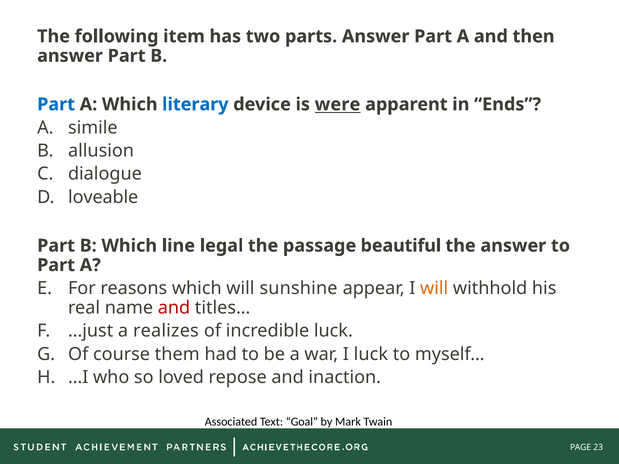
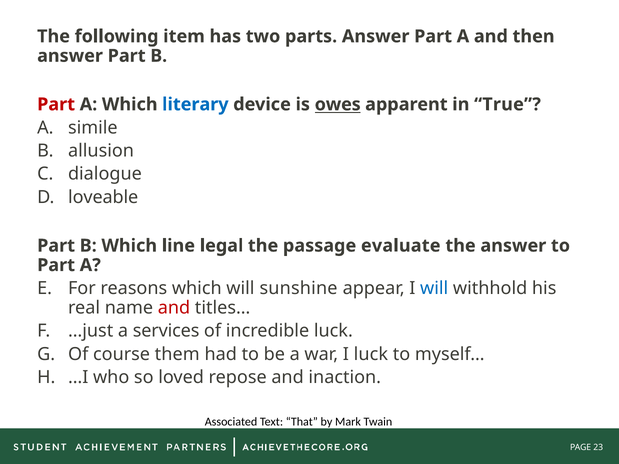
Part colour: blue -> red (56, 104)
were: were -> owes (338, 104)
Ends: Ends -> True (507, 104)
beautiful: beautiful -> evaluate (401, 246)
will colour: orange -> blue (434, 289)
realizes: realizes -> services (166, 331)
Goal: Goal -> That (302, 422)
